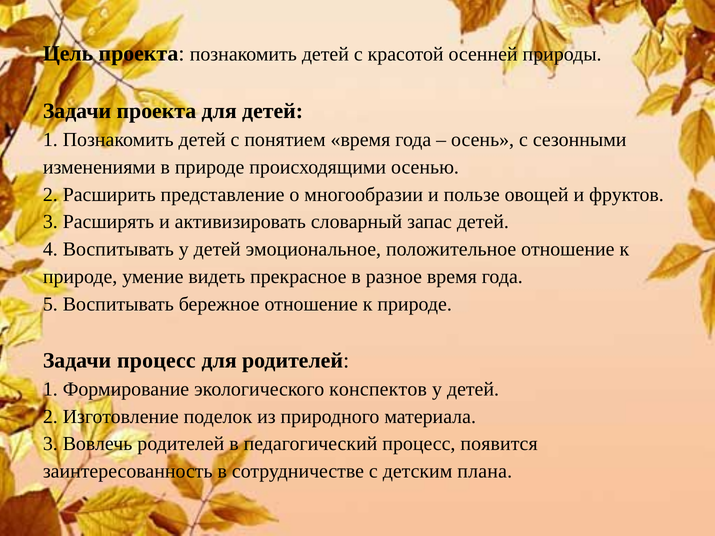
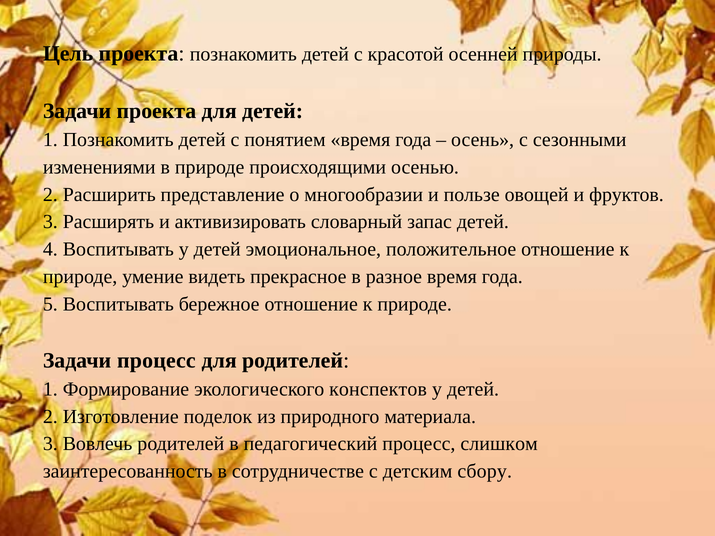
появится: появится -> слишком (499, 444)
плана: плана -> сбору (485, 472)
